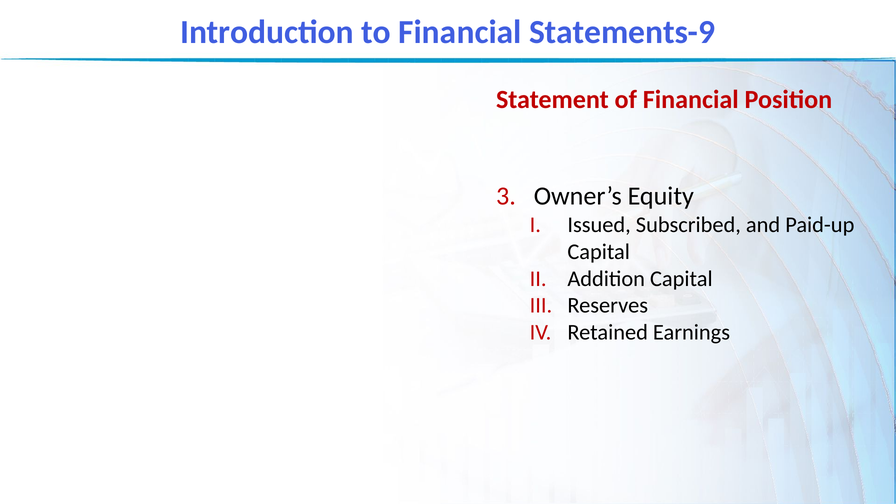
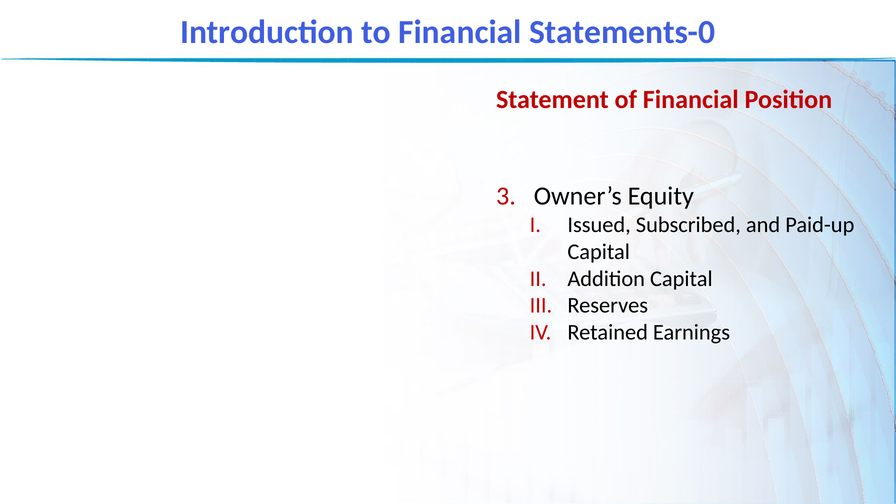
Statements-9: Statements-9 -> Statements-0 (622, 32)
